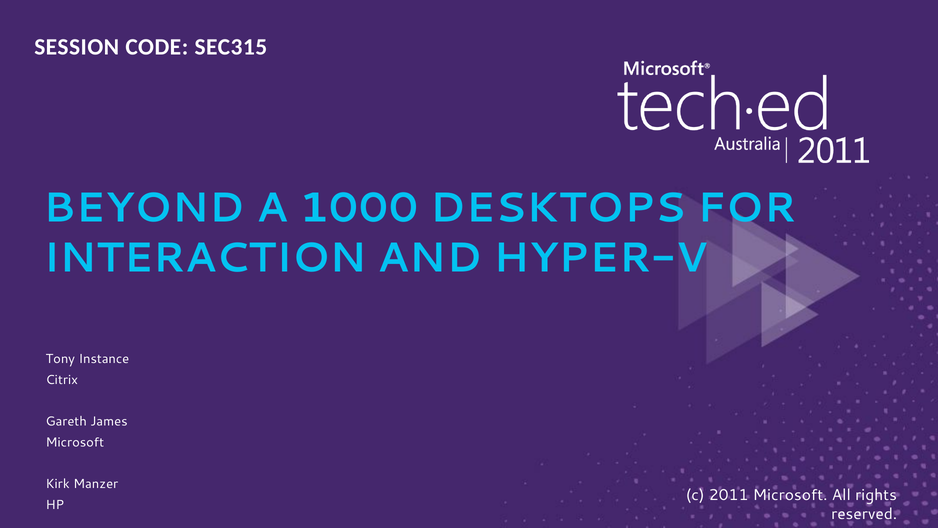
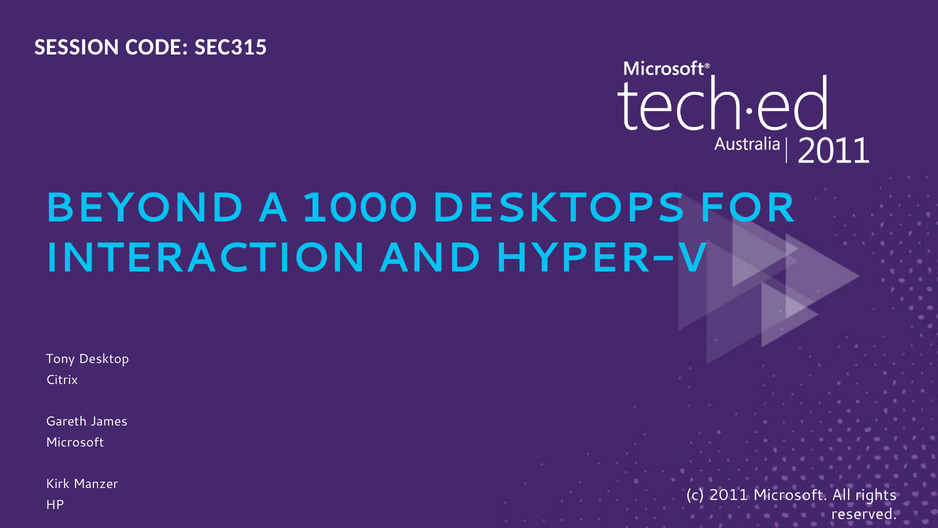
Instance: Instance -> Desktop (104, 359)
